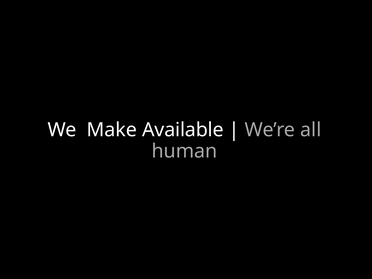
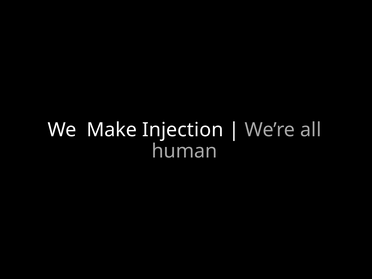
Available: Available -> Injection (183, 130)
